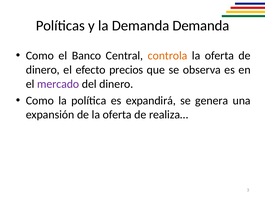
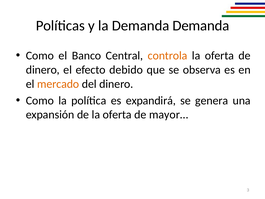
precios: precios -> debido (126, 70)
mercado colour: purple -> orange (58, 84)
realiza…: realiza… -> mayor… (169, 115)
